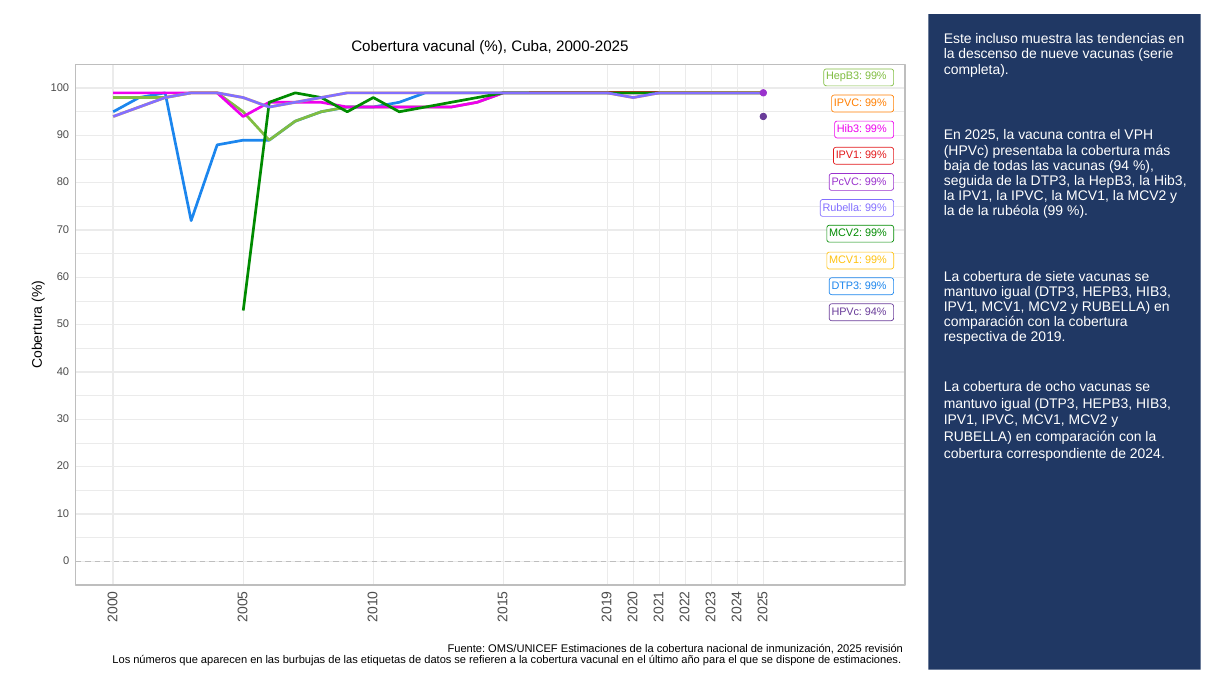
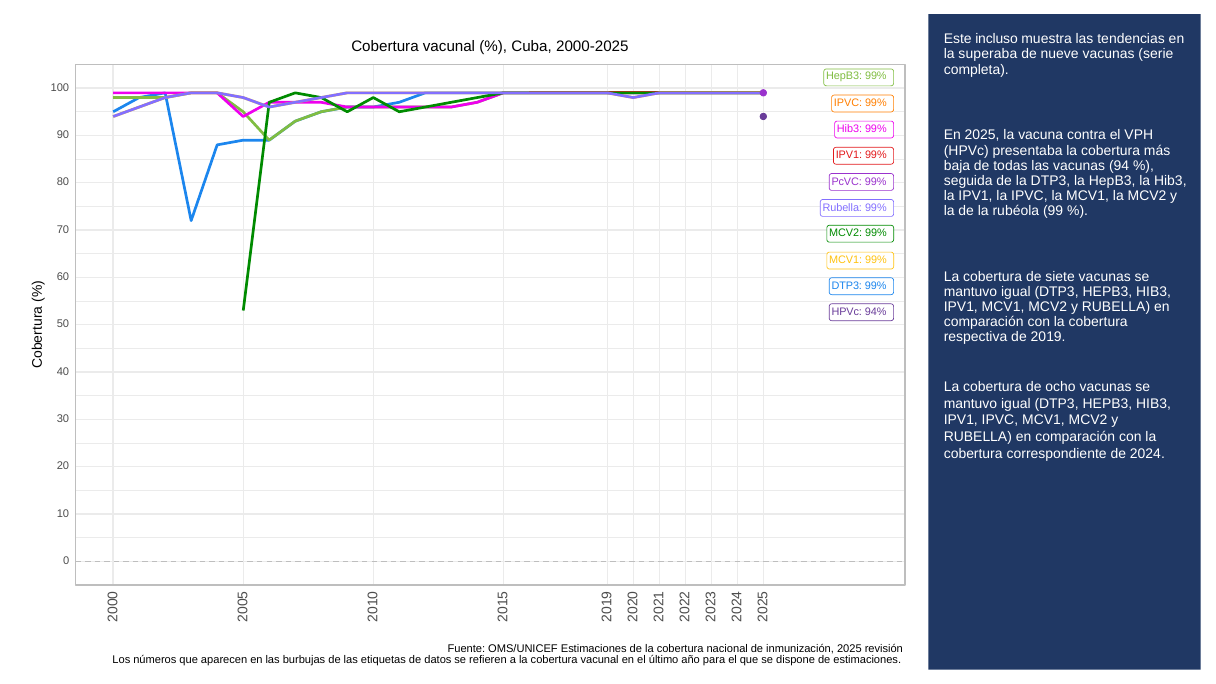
descenso: descenso -> superaba (988, 54)
